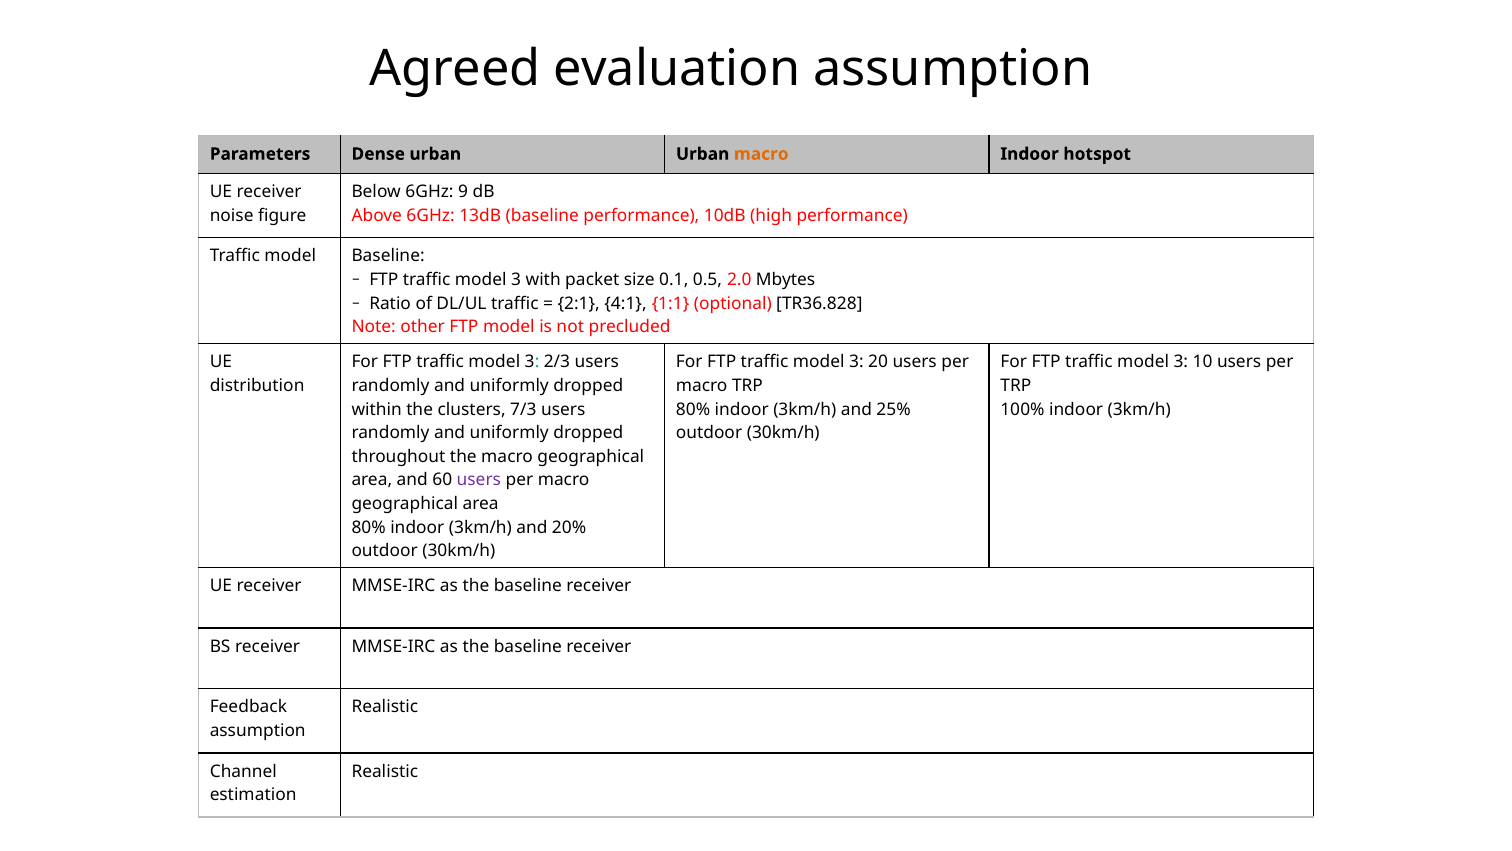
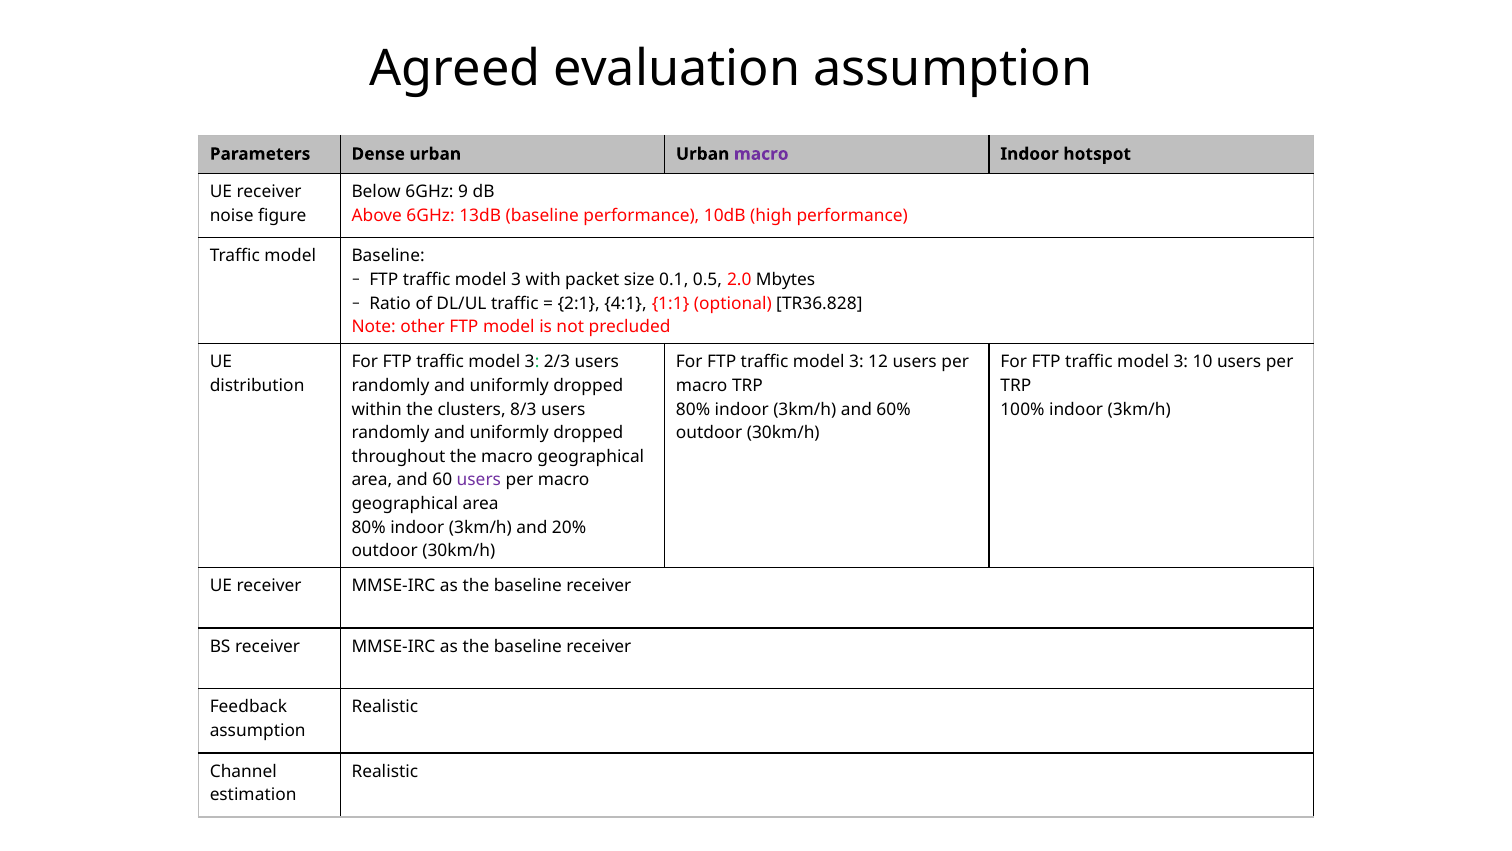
macro colour: orange -> purple (761, 154)
20: 20 -> 12 (878, 362)
7/3: 7/3 -> 8/3 (523, 409)
25%: 25% -> 60% (894, 409)
